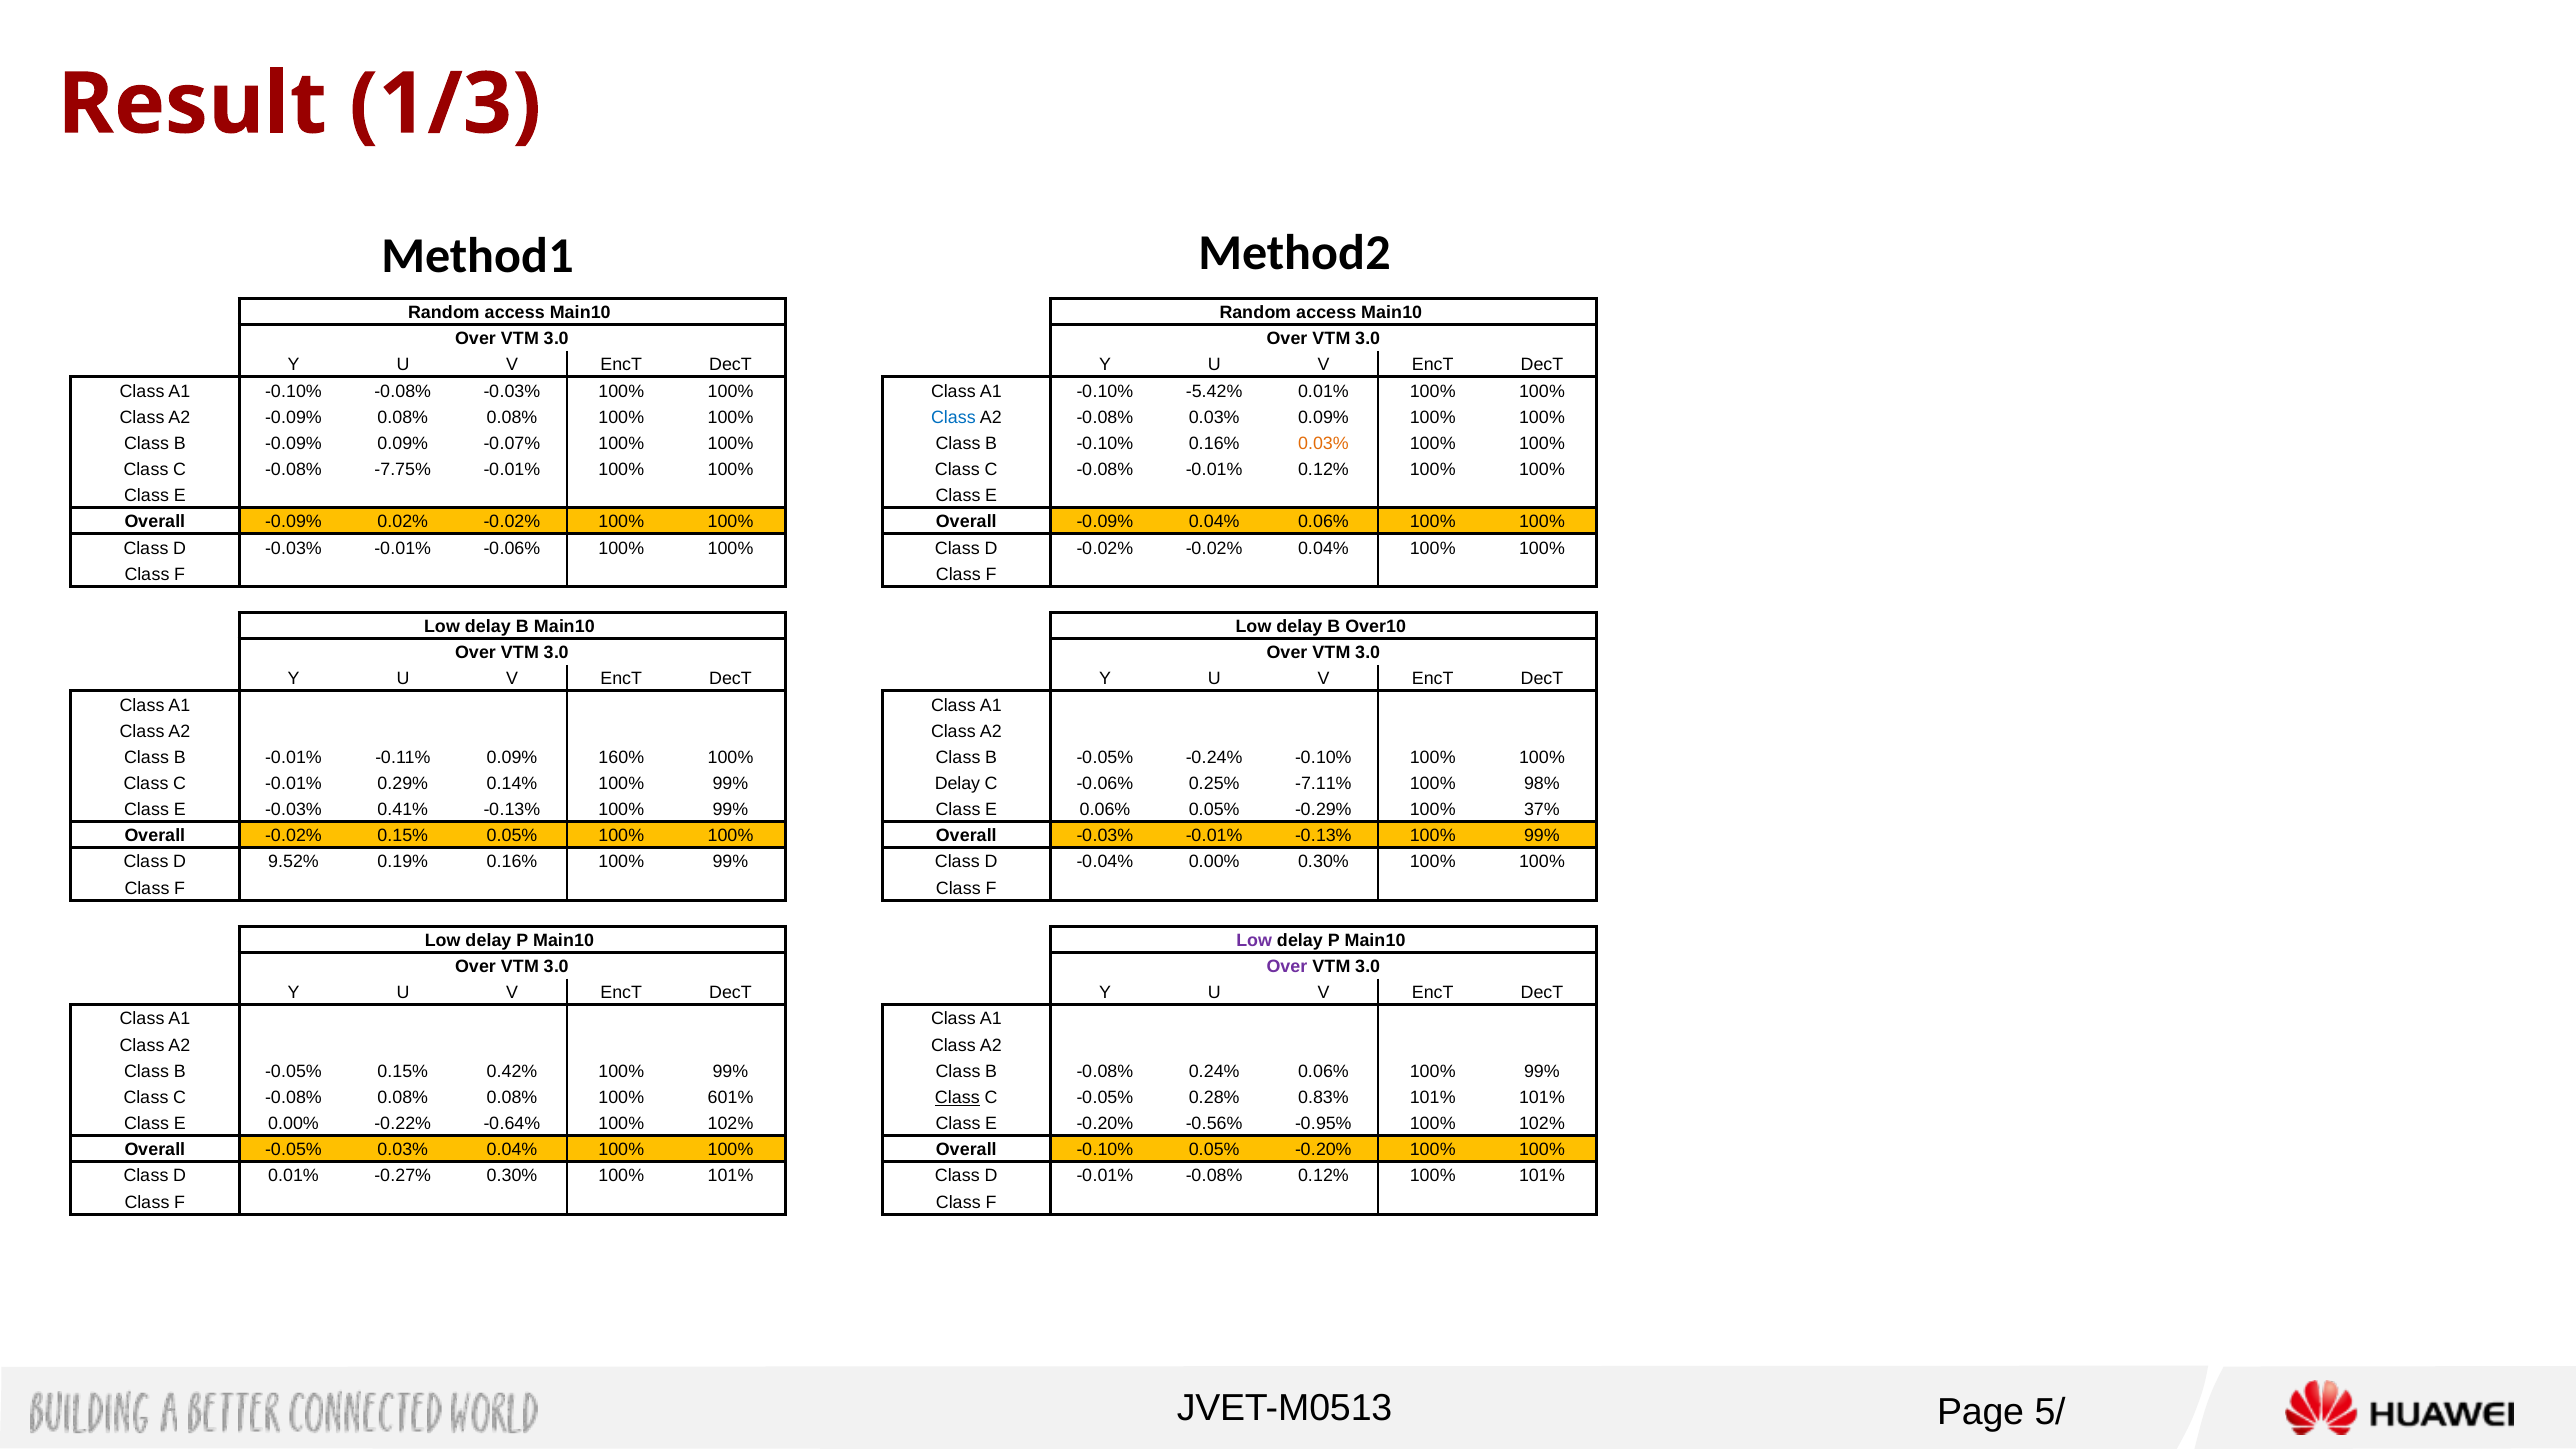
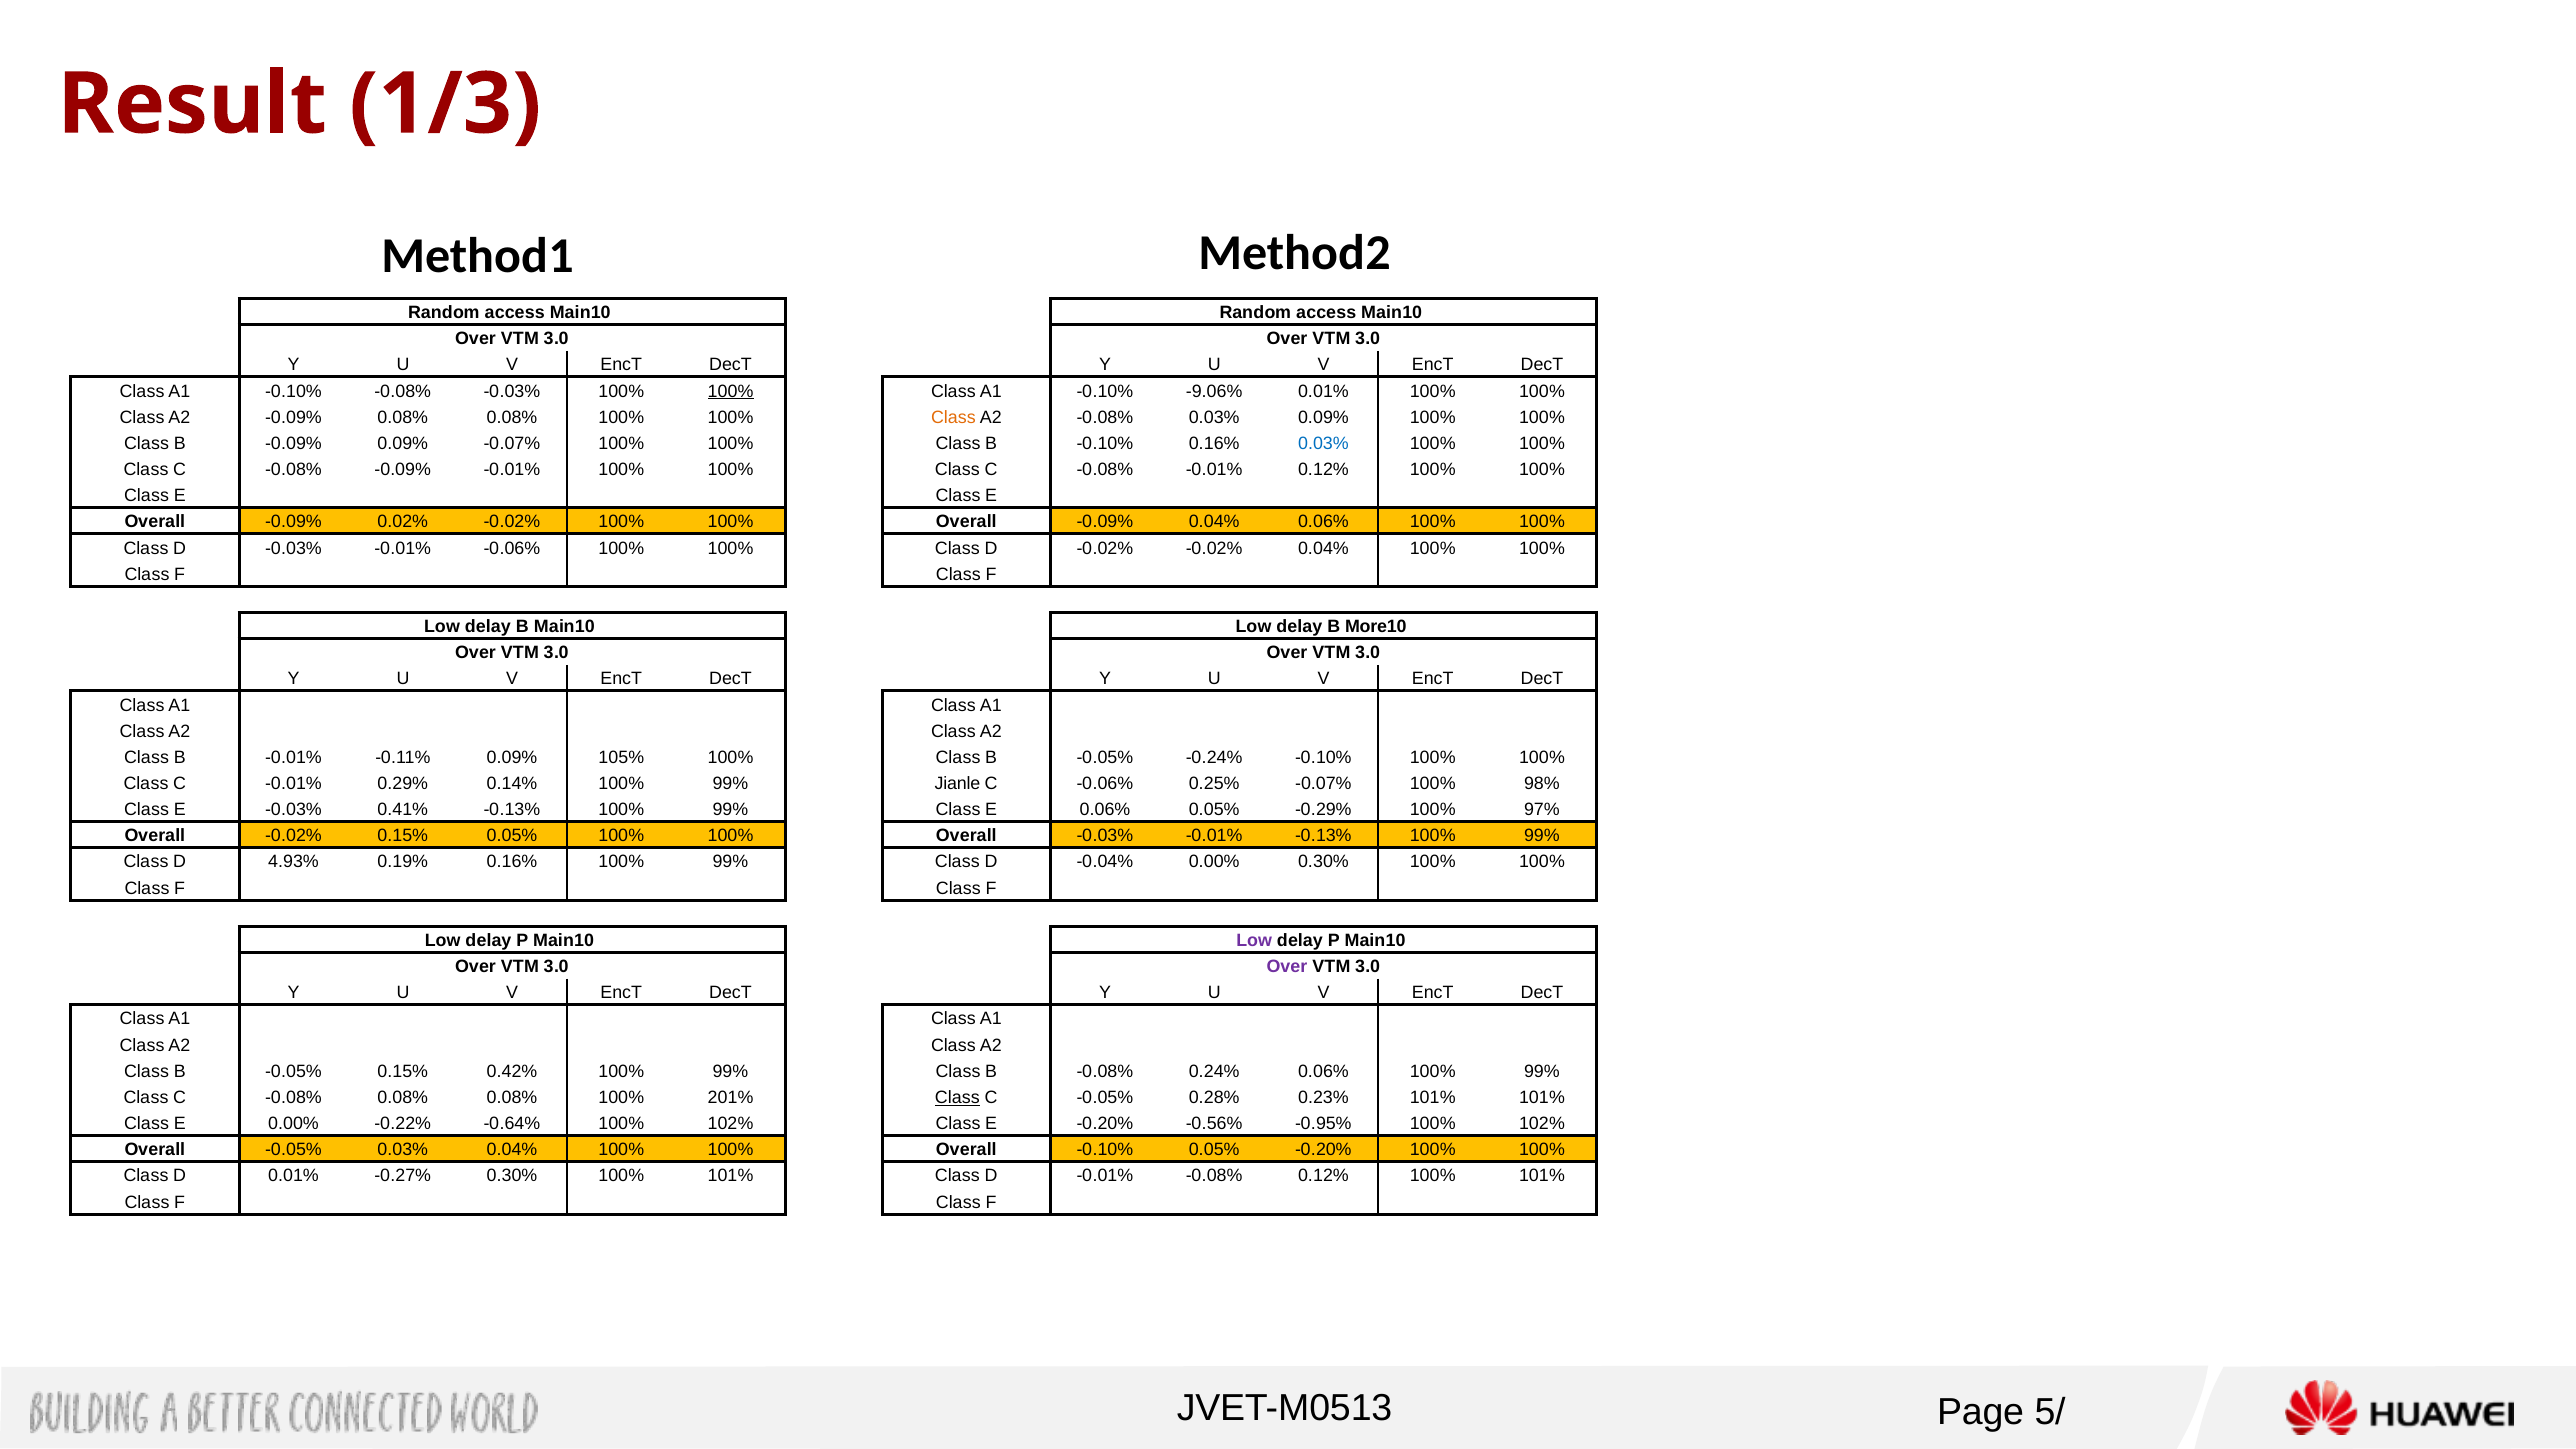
100% underline: none -> present (731, 391)
-5.42%: -5.42% -> -9.06% (1214, 391)
Class colour: blue -> orange (953, 417)
0.03% colour: orange -> blue (1323, 443)
-0.08% -7.75%: -7.75% -> -0.09% (403, 470)
Over10: Over10 -> More10 (1376, 627)
160%: 160% -> 105% (621, 757)
Delay: Delay -> Jianle (958, 784)
0.25% -7.11%: -7.11% -> -0.07% (1323, 784)
37%: 37% -> 97% (1542, 810)
9.52%: 9.52% -> 4.93% (294, 862)
601%: 601% -> 201% (731, 1098)
0.83%: 0.83% -> 0.23% (1323, 1098)
